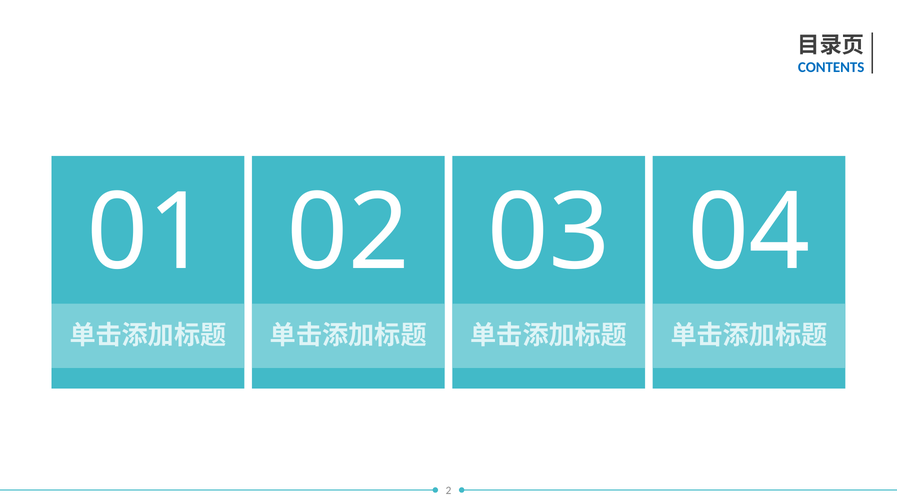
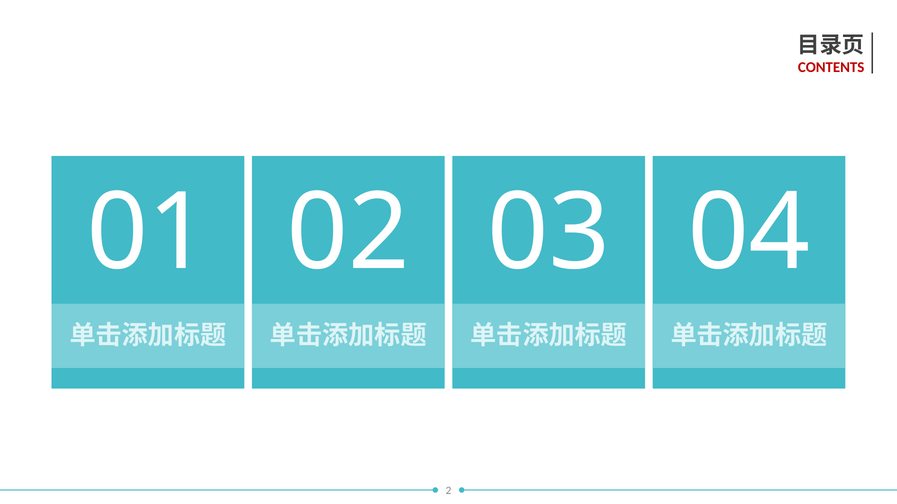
CONTENTS colour: blue -> red (831, 67)
